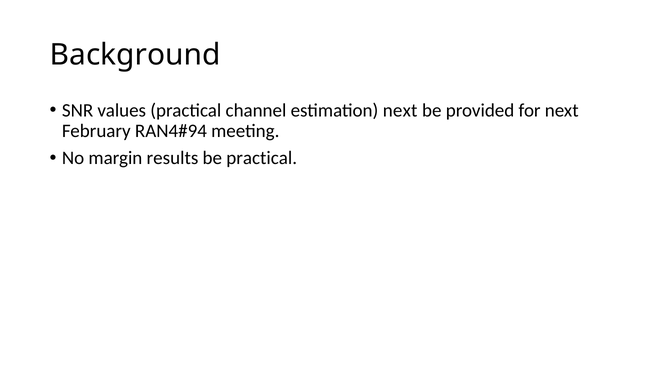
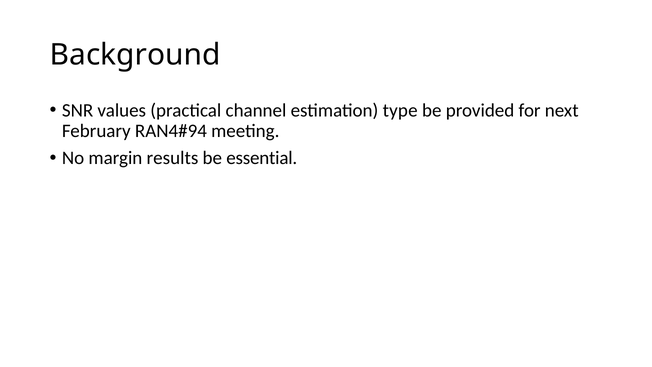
estimation next: next -> type (400, 110)
be practical: practical -> essential (262, 158)
